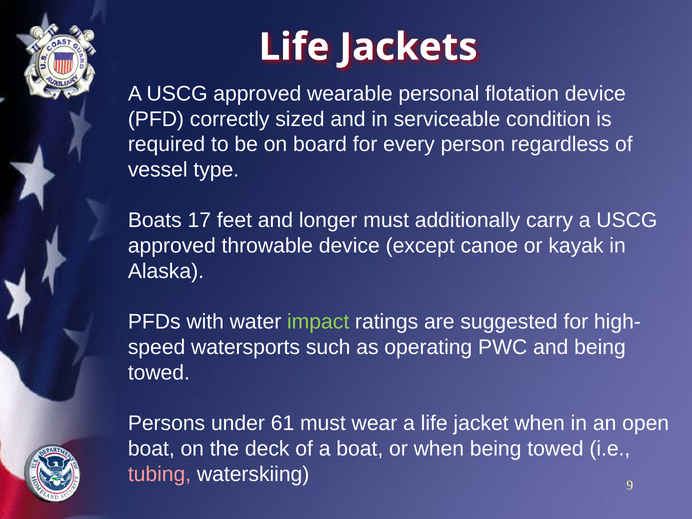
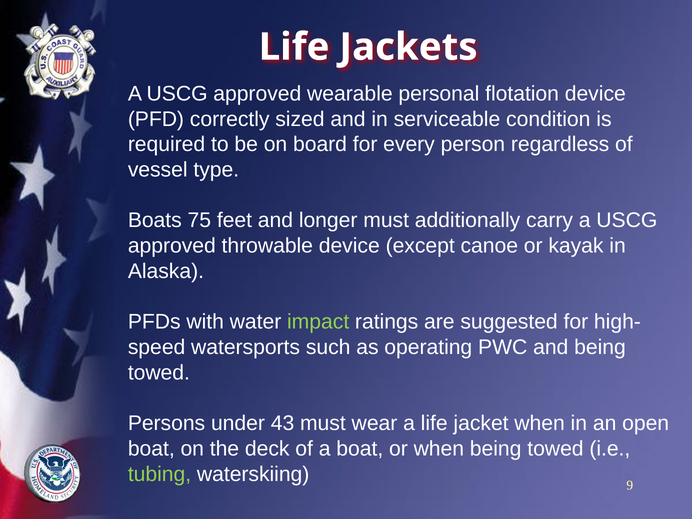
17: 17 -> 75 (199, 221)
61: 61 -> 43 (283, 423)
tubing colour: pink -> light green (160, 474)
